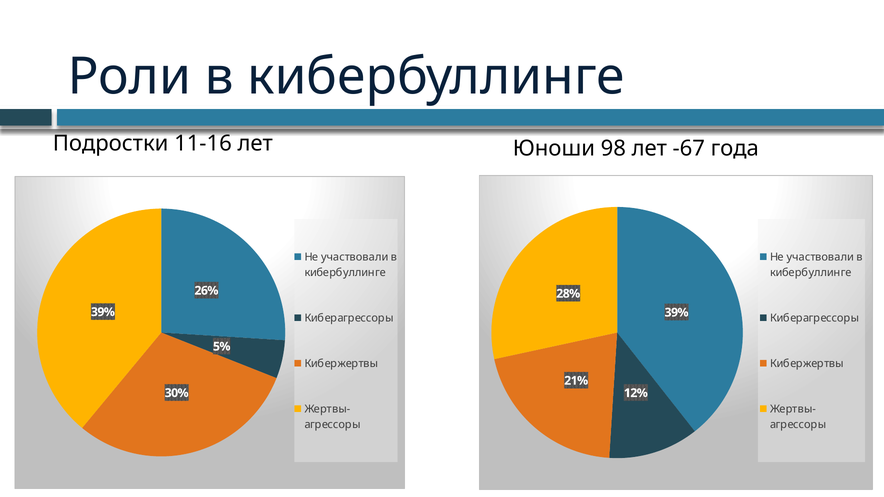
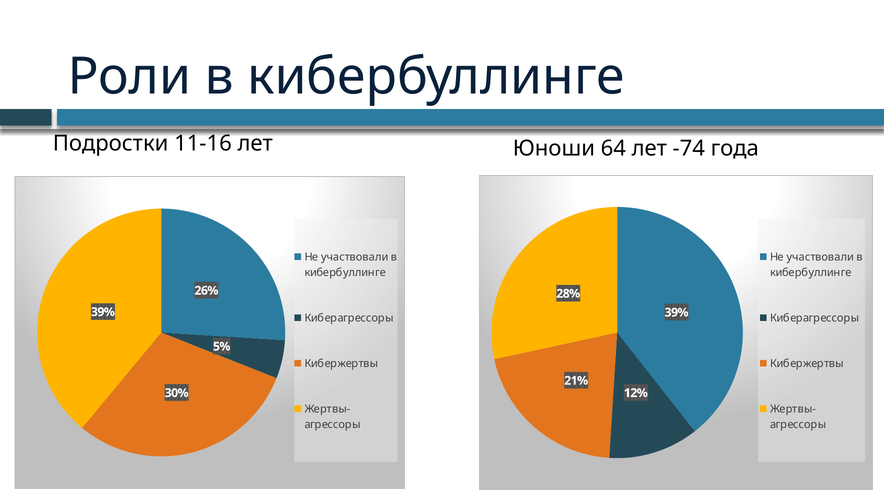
98: 98 -> 64 (613, 149)
-67: -67 -> -74 (689, 149)
